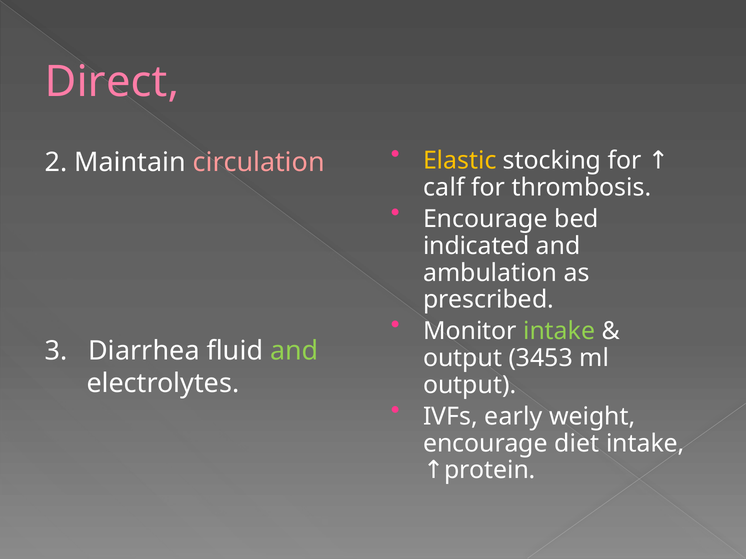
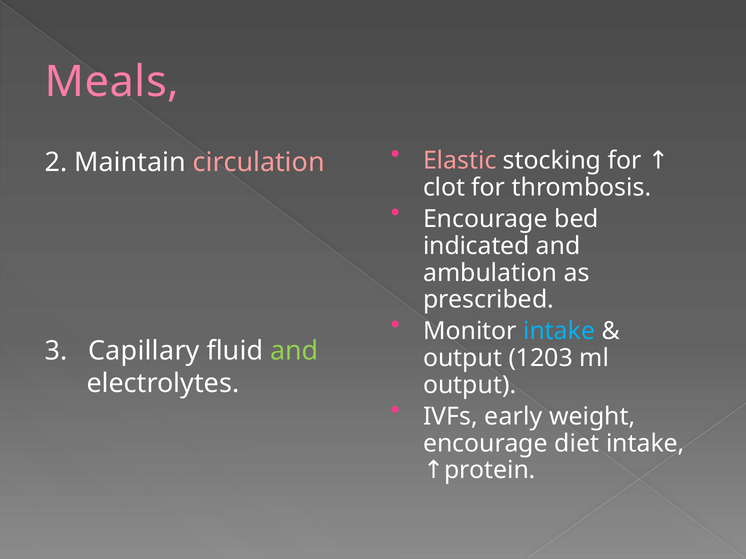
Direct: Direct -> Meals (112, 82)
Elastic colour: yellow -> pink (460, 161)
calf: calf -> clot (444, 188)
intake colour: light green -> light blue (559, 332)
Diarrhea: Diarrhea -> Capillary (144, 351)
3453: 3453 -> 1203 (541, 358)
